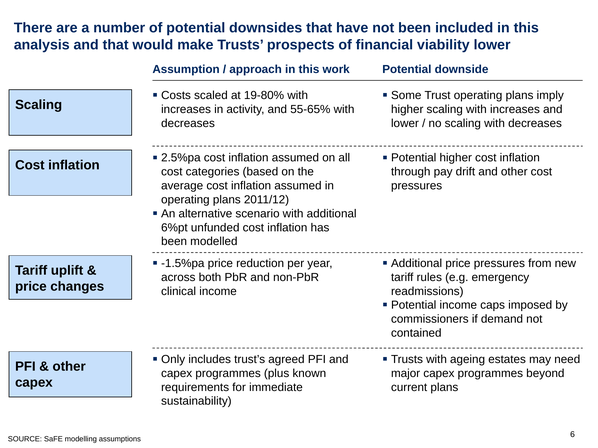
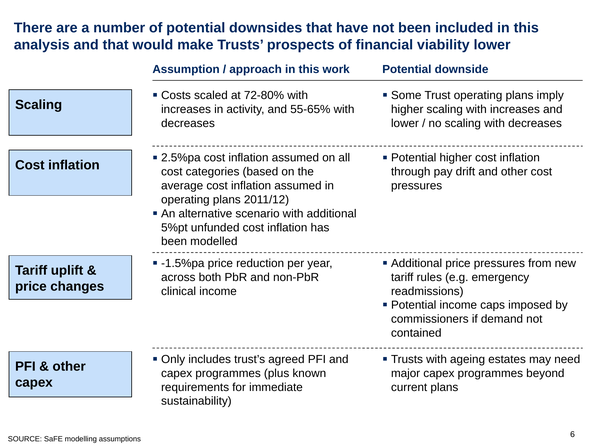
19-80%: 19-80% -> 72-80% (264, 95)
6%pt: 6%pt -> 5%pt (174, 228)
